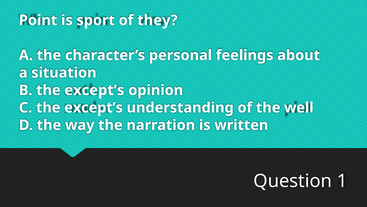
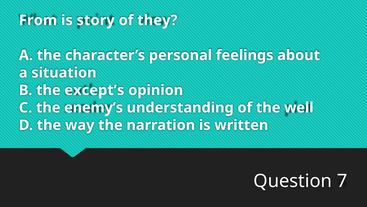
Point: Point -> From (38, 20)
sport: sport -> story (96, 20)
C the except’s: except’s -> enemy’s (94, 107)
1: 1 -> 7 (342, 180)
